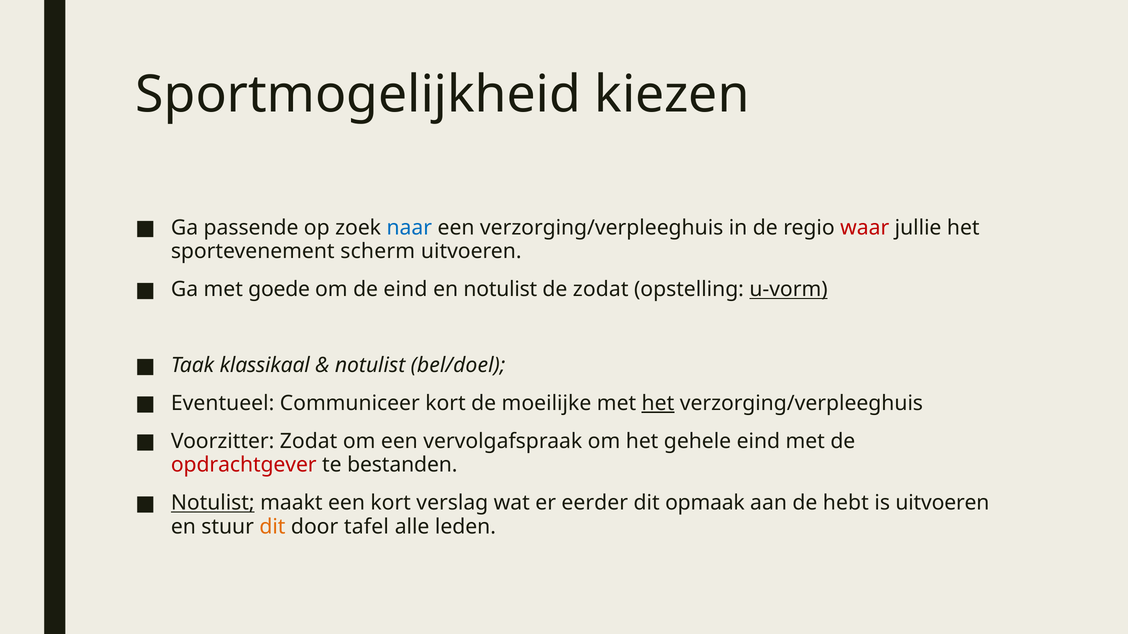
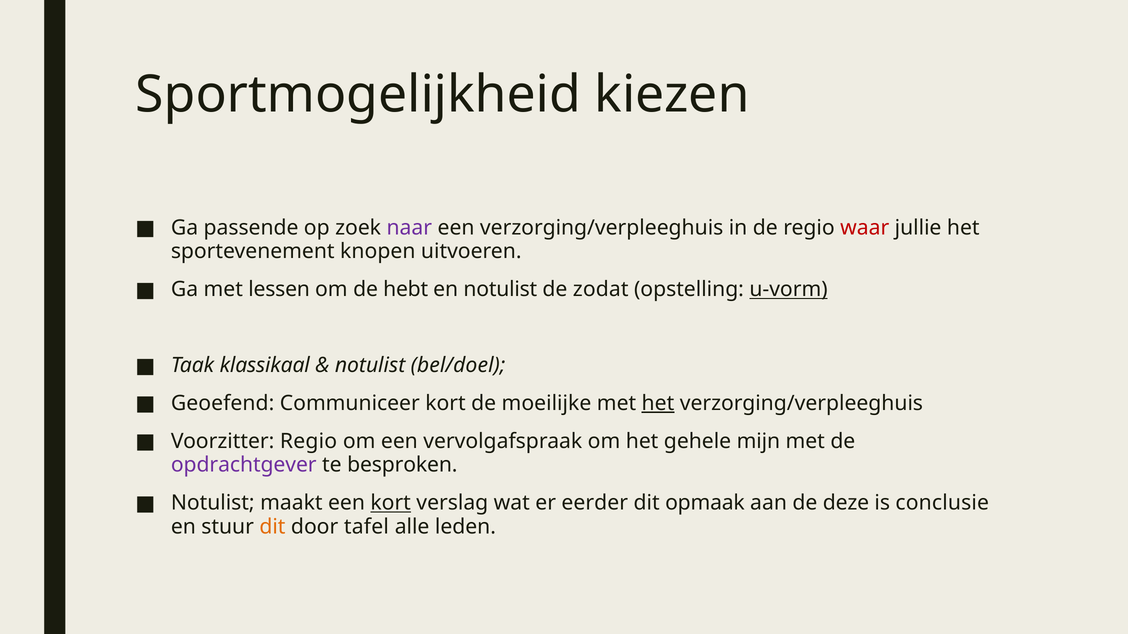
naar colour: blue -> purple (409, 228)
scherm: scherm -> knopen (378, 252)
goede: goede -> lessen (279, 290)
de eind: eind -> hebt (406, 290)
Eventueel: Eventueel -> Geoefend (223, 404)
Voorzitter Zodat: Zodat -> Regio (309, 442)
gehele eind: eind -> mijn (758, 442)
opdrachtgever colour: red -> purple (244, 465)
bestanden: bestanden -> besproken (402, 465)
Notulist underline: present -> none (213, 503)
kort underline: none -> present (391, 503)
hebt: hebt -> deze (846, 503)
is uitvoeren: uitvoeren -> conclusie (942, 503)
